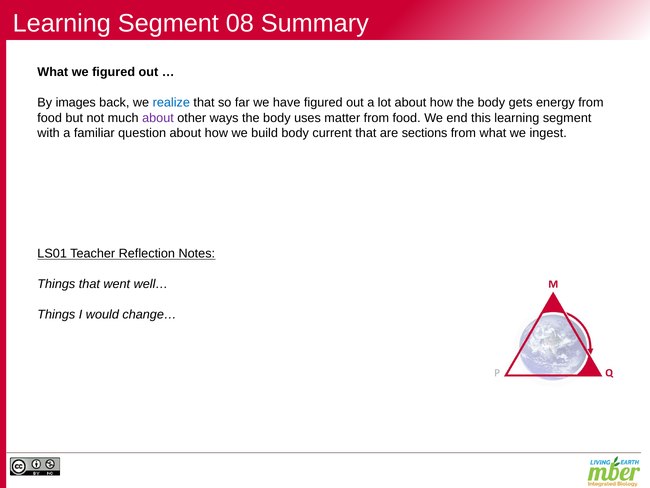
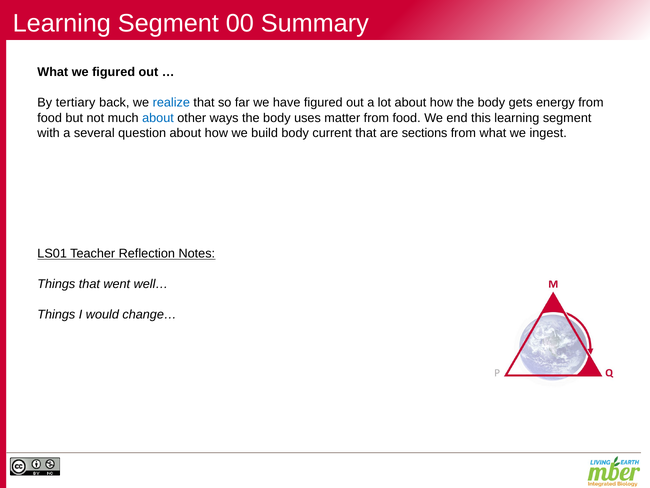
08: 08 -> 00 (240, 23)
images: images -> tertiary (76, 103)
about colour: purple -> blue (158, 118)
familiar: familiar -> several (94, 133)
